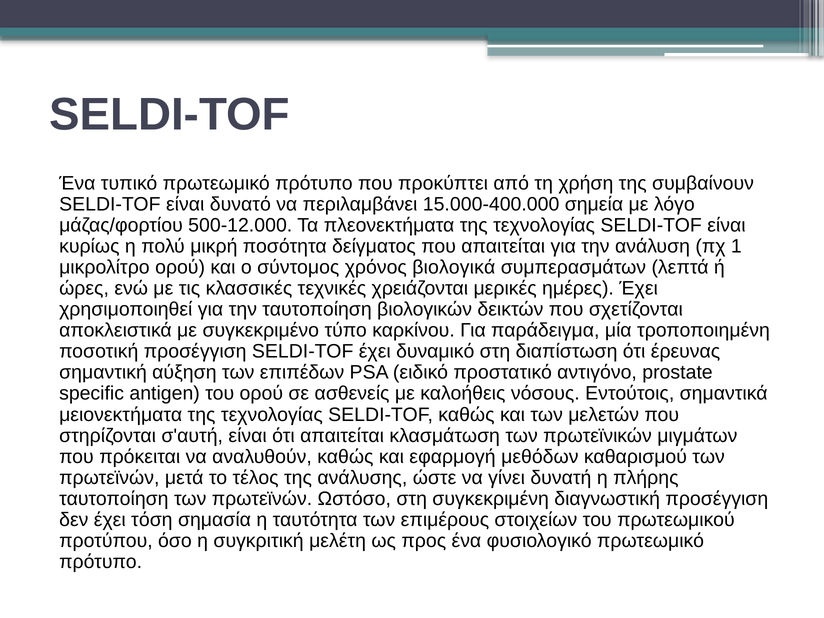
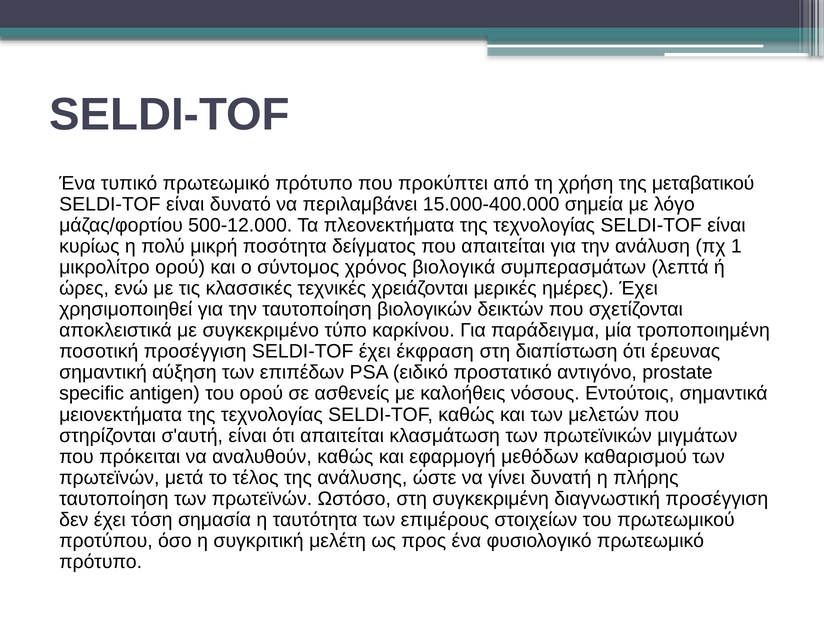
συμβαίνουν: συμβαίνουν -> μεταβατικού (703, 183)
δυναμικό: δυναμικό -> έκφραση (435, 352)
